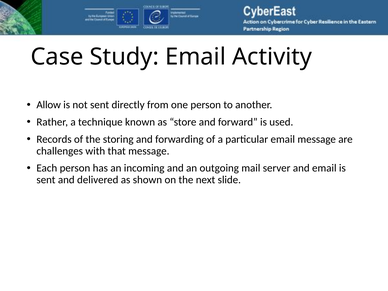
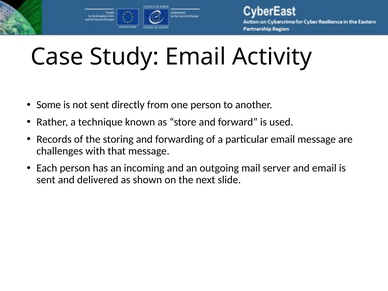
Allow: Allow -> Some (49, 105)
